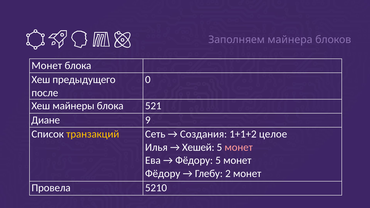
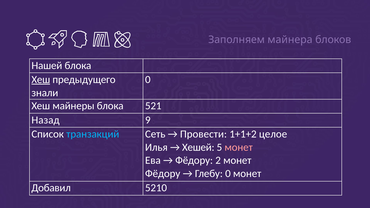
Монет: Монет -> Нашей (47, 66)
Хеш underline: none -> present (41, 80)
после: после -> знали (45, 93)
Диане: Диане -> Назад (46, 120)
транзакций colour: yellow -> light blue (93, 134)
Создания: Создания -> Провести (203, 134)
Фёдору 5: 5 -> 2 (218, 161)
Глебу 2: 2 -> 0 (228, 174)
Провела: Провела -> Добавил (51, 188)
